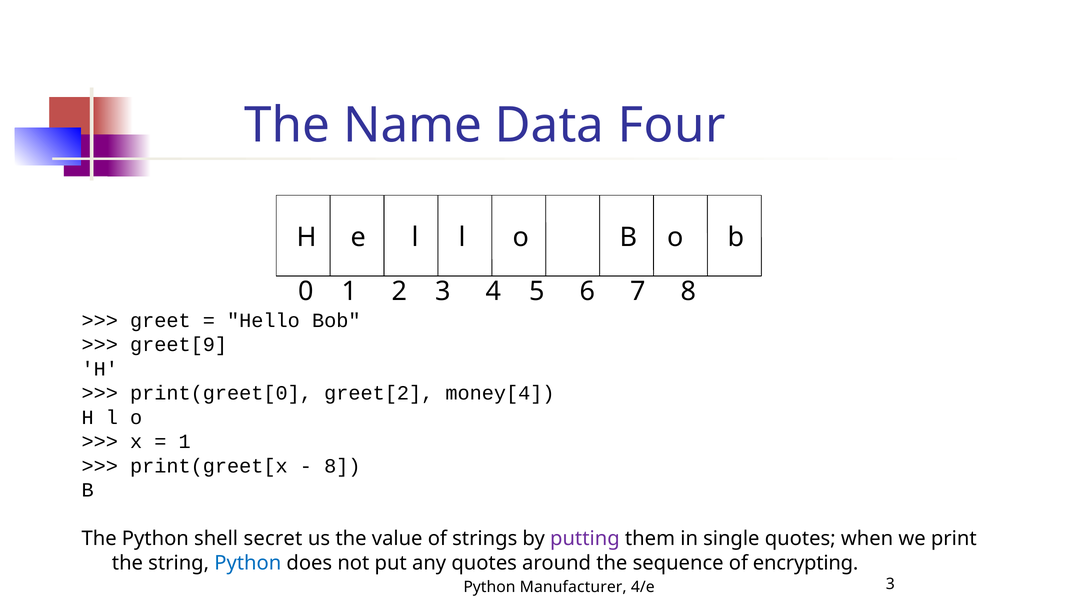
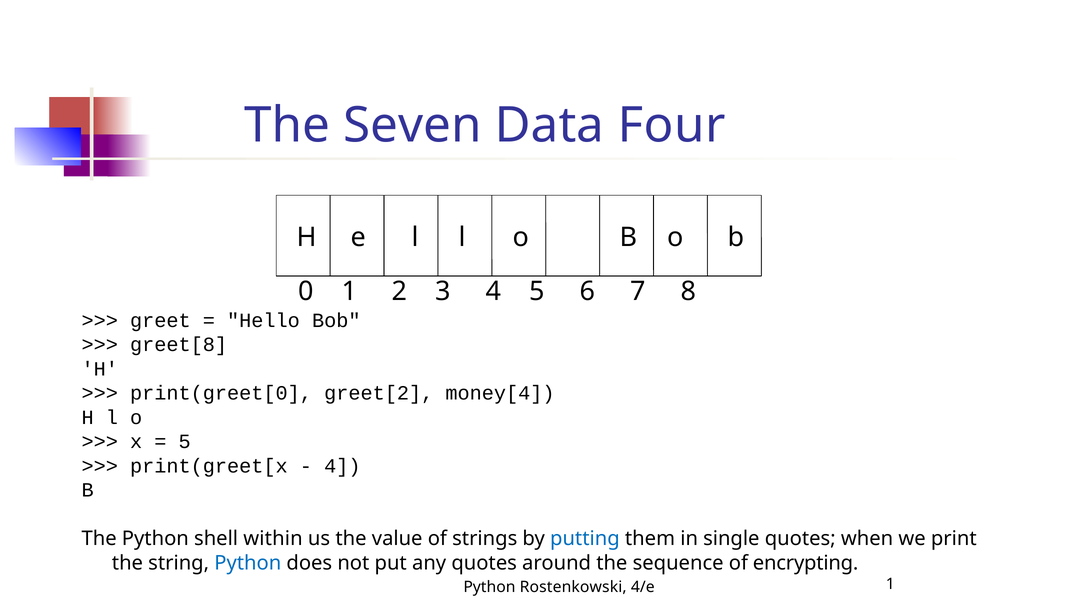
Name: Name -> Seven (413, 125)
greet[9: greet[9 -> greet[8 (179, 345)
1: 1 -> 5 (185, 442)
8: 8 -> 4 (342, 466)
secret: secret -> within (273, 539)
putting colour: purple -> blue (585, 539)
Manufacturer: Manufacturer -> Rostenkowski (573, 587)
4/e 3: 3 -> 1 (890, 585)
